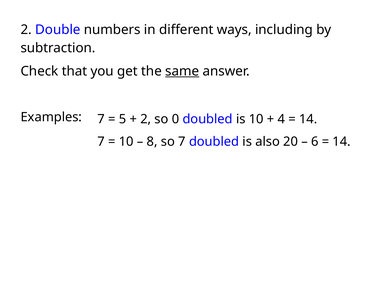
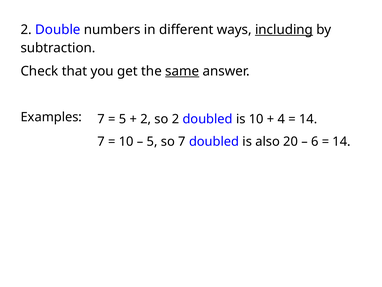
including underline: none -> present (284, 30)
so 0: 0 -> 2 (175, 119)
8: 8 -> 5 (152, 141)
